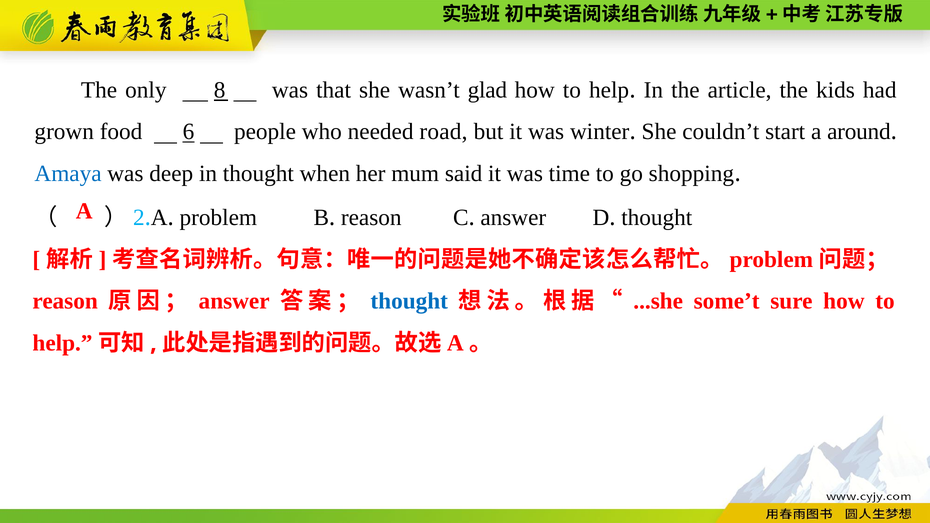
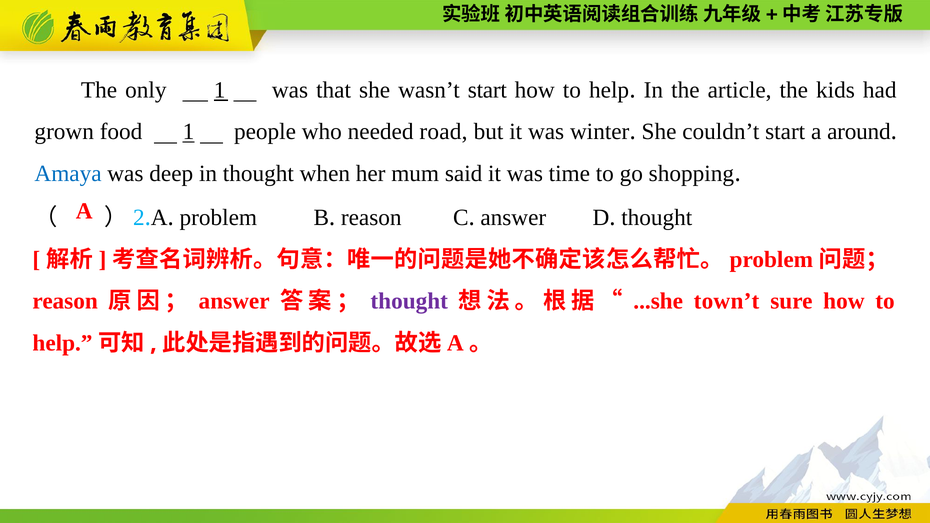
only 8: 8 -> 1 (220, 90)
wasn’t glad: glad -> start (487, 90)
food 6: 6 -> 1 (189, 132)
thought colour: blue -> purple (409, 301)
some’t: some’t -> town’t (727, 301)
